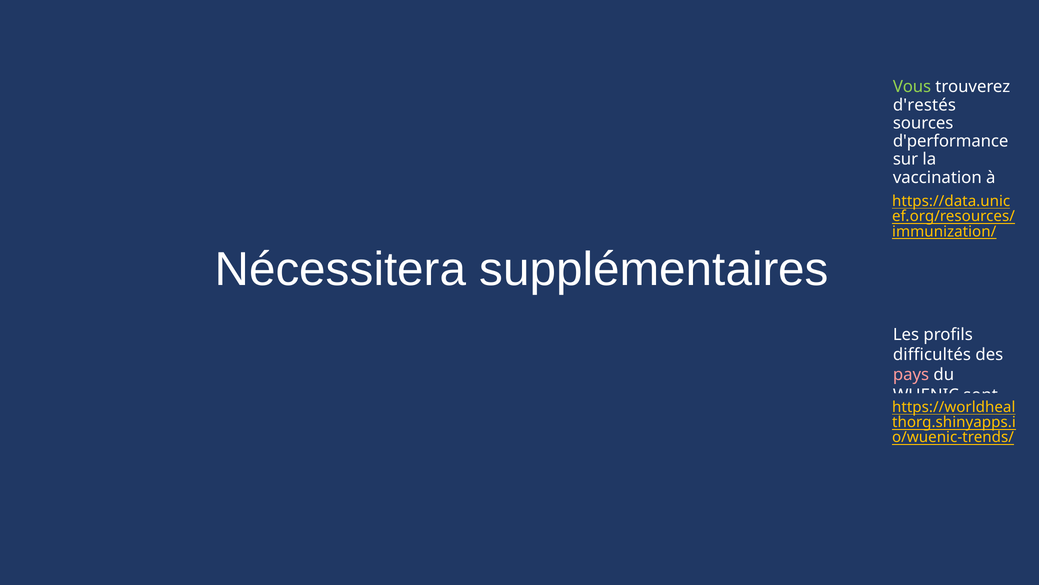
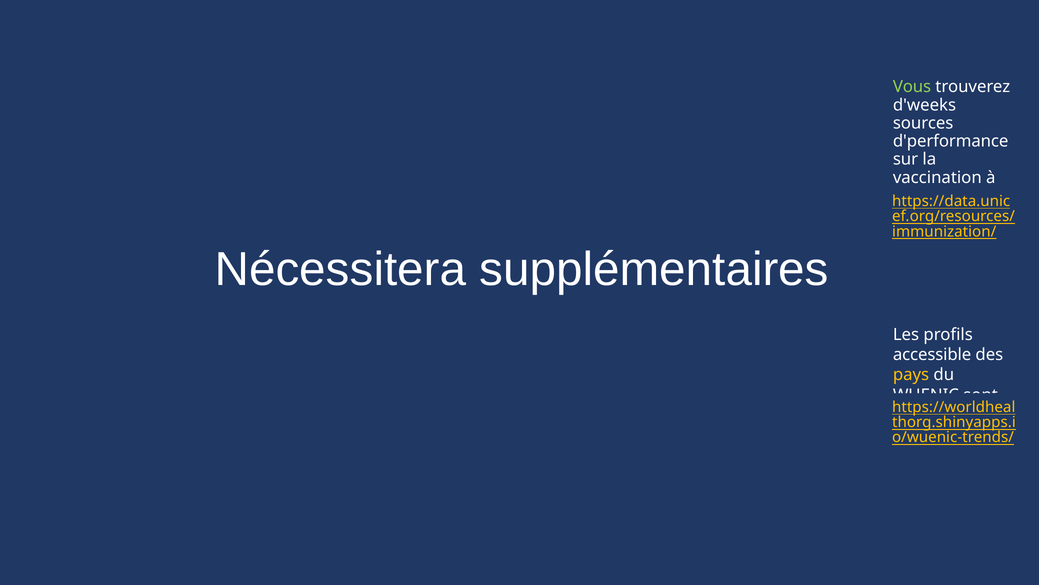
d'restés: d'restés -> d'weeks (924, 105)
difficultés: difficultés -> accessible (932, 354)
pays colour: pink -> yellow (911, 374)
